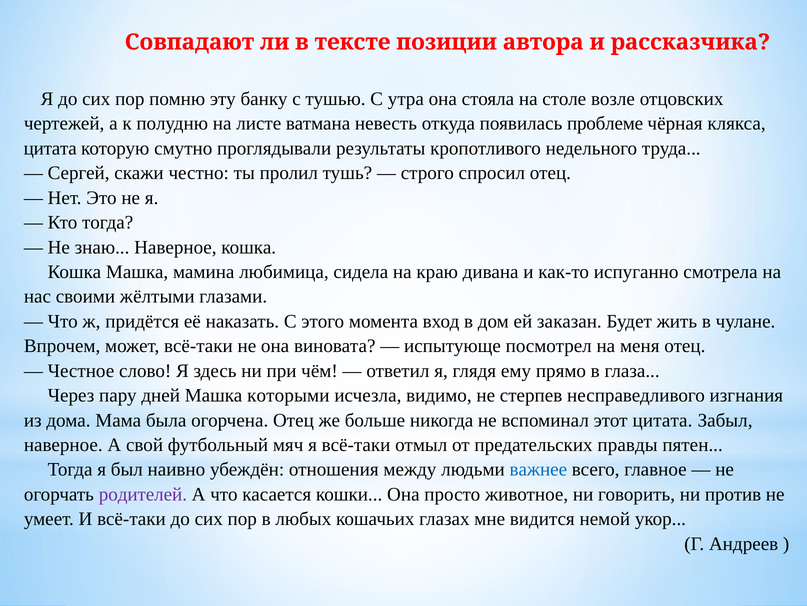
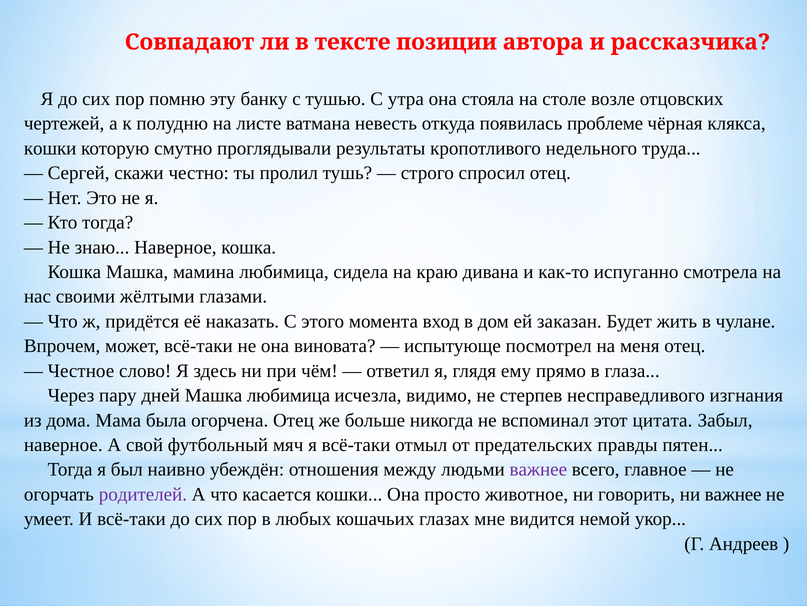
цитата: цитата -> кошки (50, 148)
Машка которыми: которыми -> любимица (288, 395)
важнее colour: blue -> purple (538, 469)
ни против: против -> важнее (733, 494)
